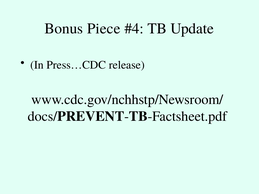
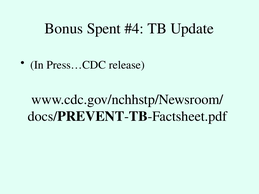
Piece: Piece -> Spent (104, 29)
